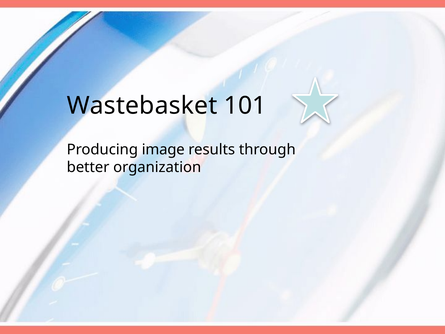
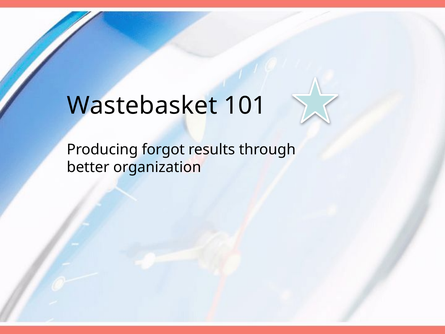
image: image -> forgot (163, 149)
